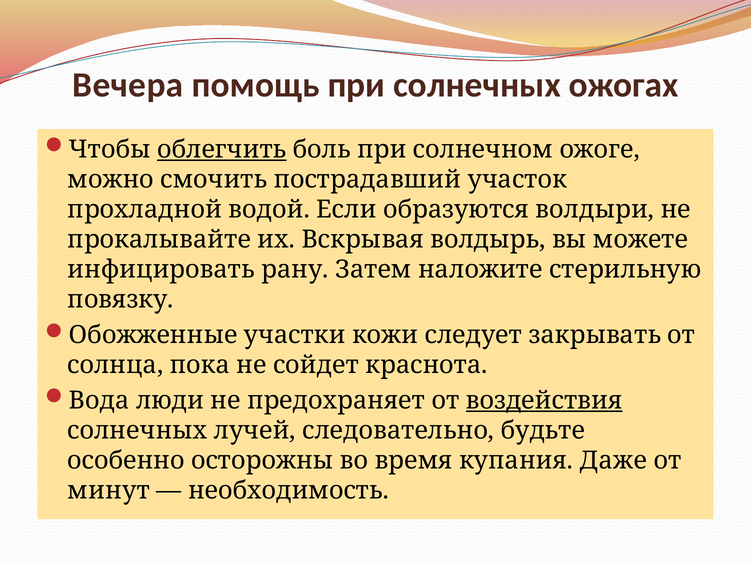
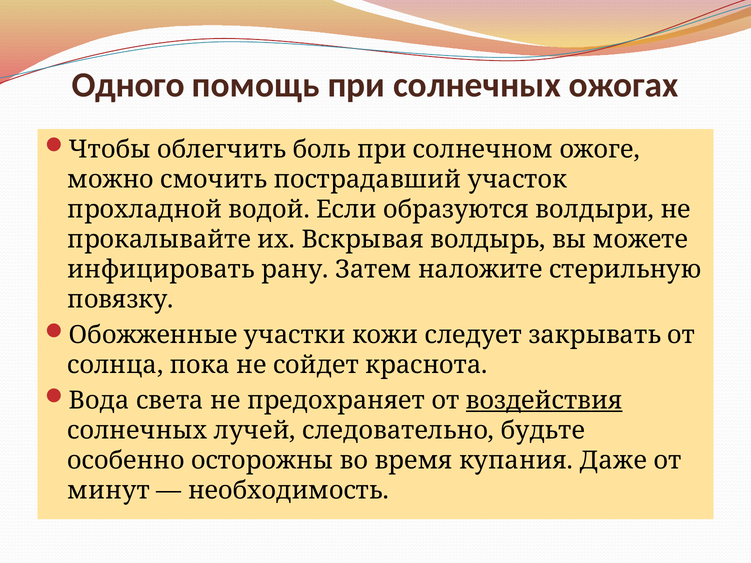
Вечера: Вечера -> Одного (128, 85)
облегчить underline: present -> none (222, 150)
люди: люди -> света (170, 401)
